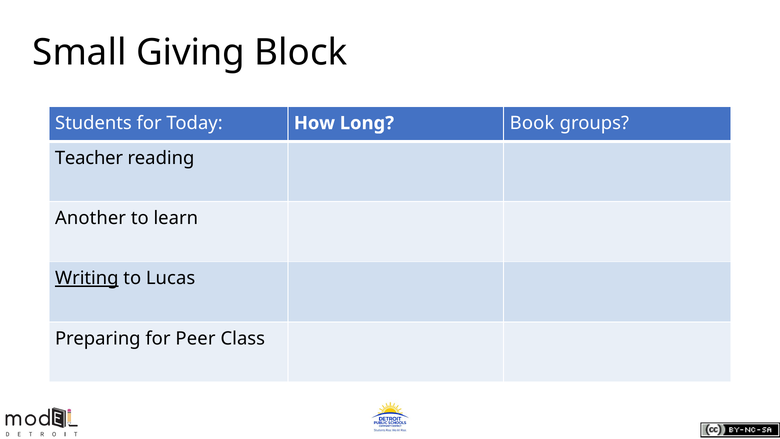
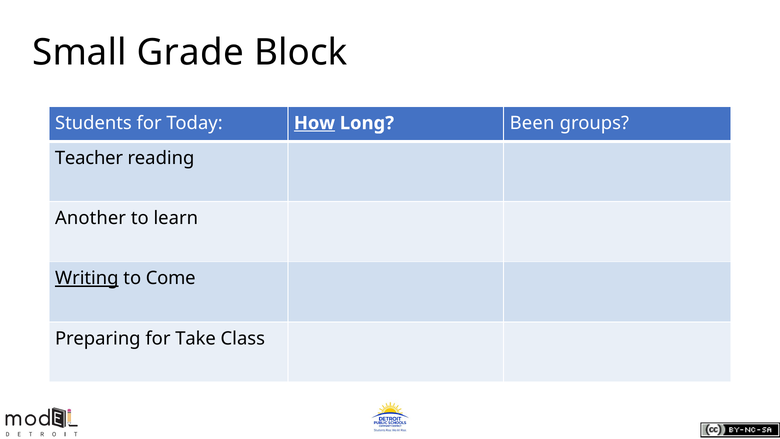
Giving: Giving -> Grade (190, 53)
How underline: none -> present (314, 123)
Book: Book -> Been (532, 123)
Lucas: Lucas -> Come (171, 278)
Peer: Peer -> Take (196, 338)
